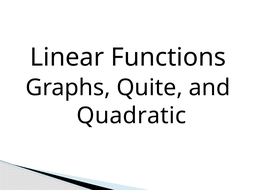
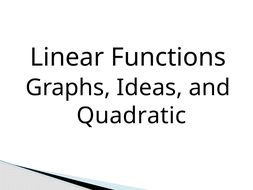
Quite: Quite -> Ideas (150, 88)
